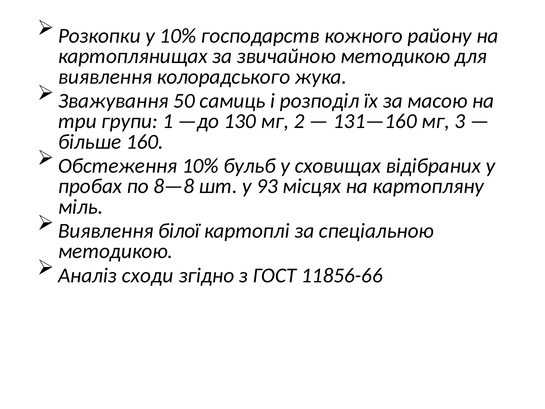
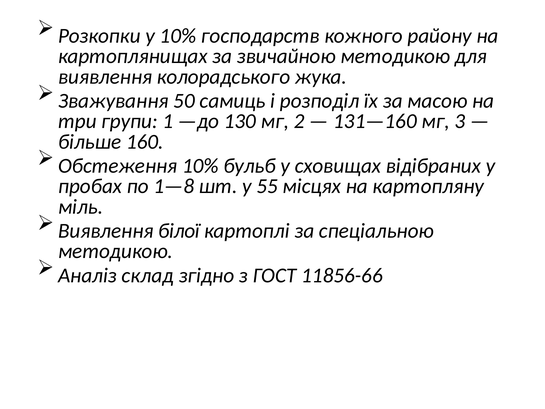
8—8: 8—8 -> 1—8 (174, 186)
93: 93 -> 55 (267, 186)
сходи: сходи -> склад (148, 275)
